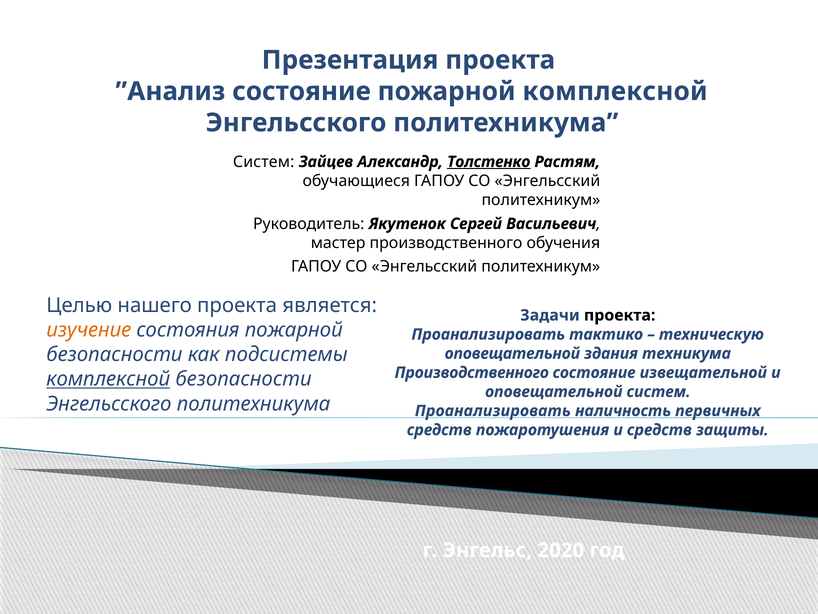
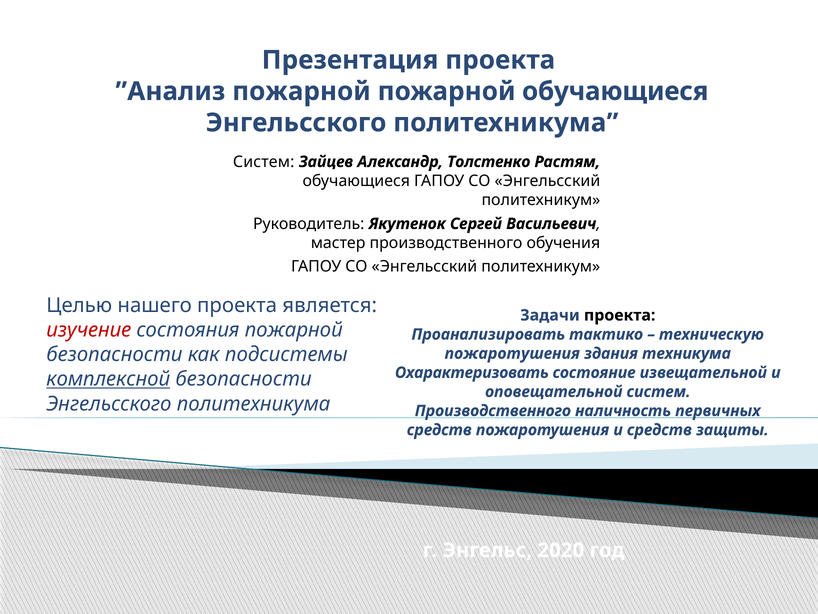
ʺАнализ состояние: состояние -> пожарной (301, 91)
пожарной комплексной: комплексной -> обучающиеся (615, 91)
Толстенко underline: present -> none (489, 162)
изучение colour: orange -> red (89, 330)
оповещательной: оповещательной -> пожаротушения (512, 353)
Производственного: Производственного -> Охарактеризовать (472, 372)
Проанализировать: Проанализировать -> Производственного (493, 411)
